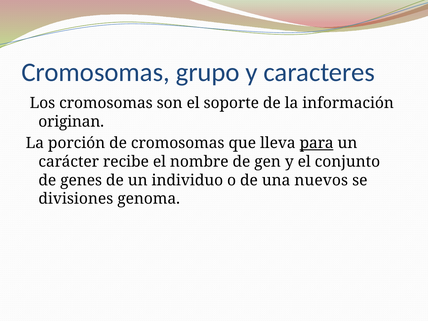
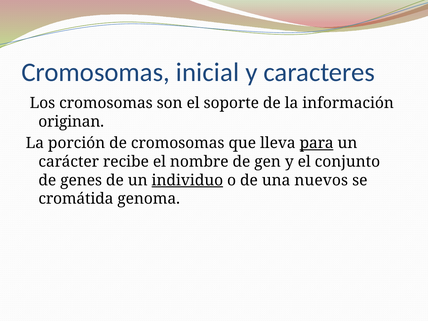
grupo: grupo -> inicial (208, 72)
individuo underline: none -> present (187, 180)
divisiones: divisiones -> cromátida (76, 199)
